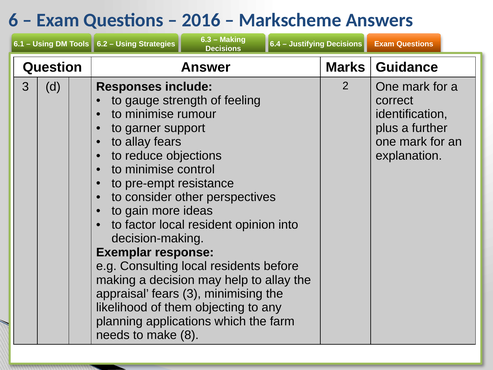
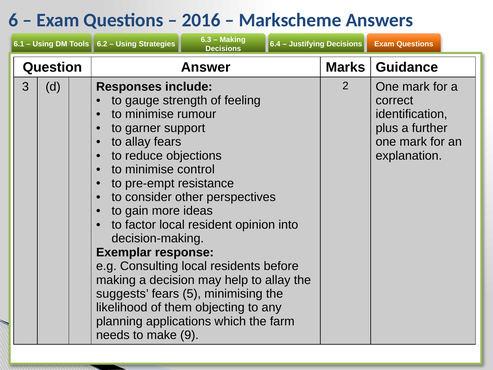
appraisal: appraisal -> suggests (122, 294)
fears 3: 3 -> 5 (192, 294)
8: 8 -> 9 (189, 335)
